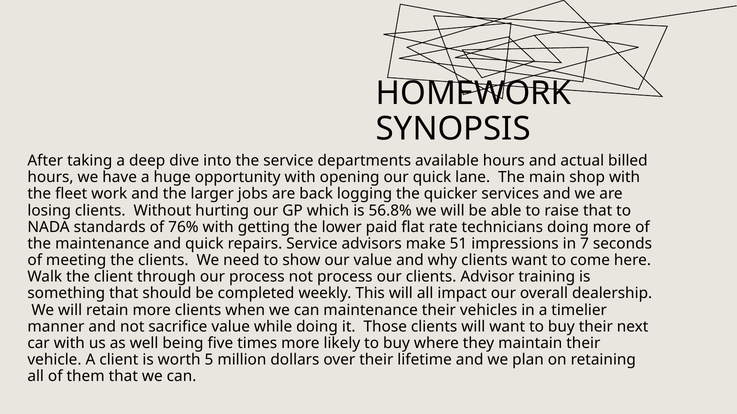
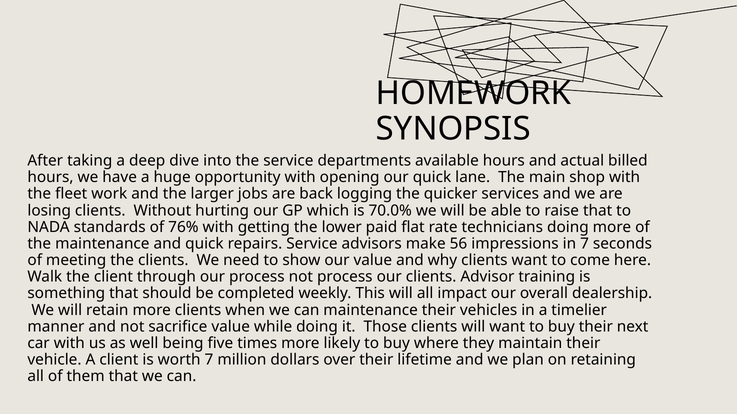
56.8%: 56.8% -> 70.0% (390, 211)
51: 51 -> 56 (458, 244)
worth 5: 5 -> 7 (209, 360)
